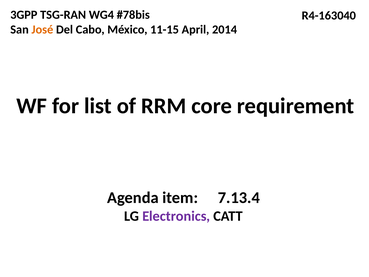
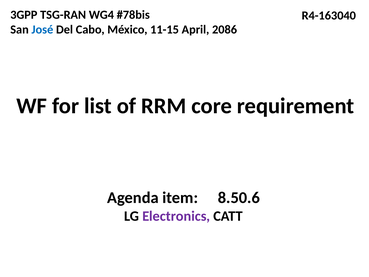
José colour: orange -> blue (42, 30)
2014: 2014 -> 2086 (225, 30)
7.13.4: 7.13.4 -> 8.50.6 (239, 198)
